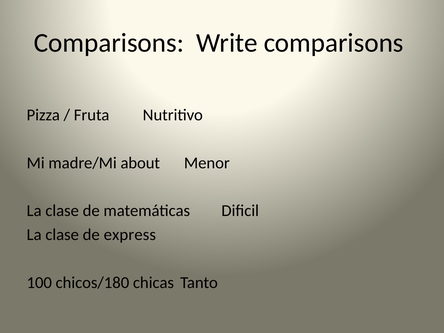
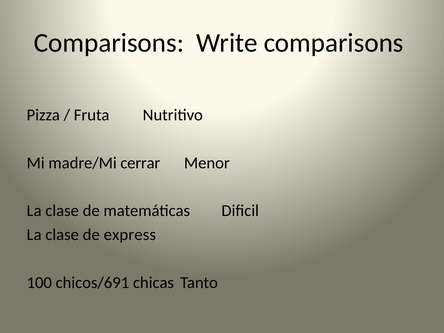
about: about -> cerrar (140, 163)
chicos/180: chicos/180 -> chicos/691 (92, 283)
